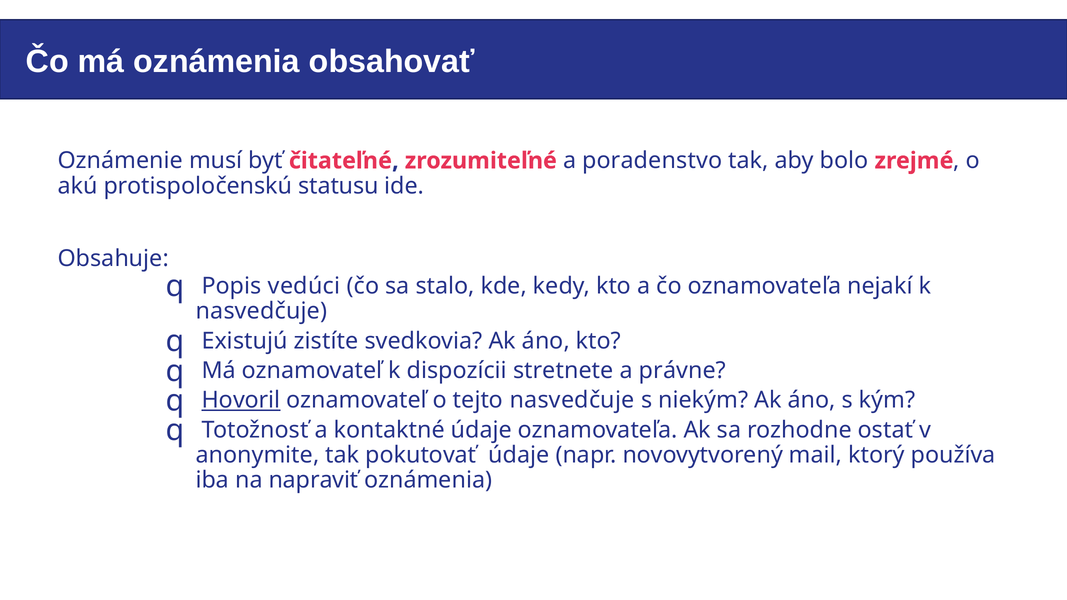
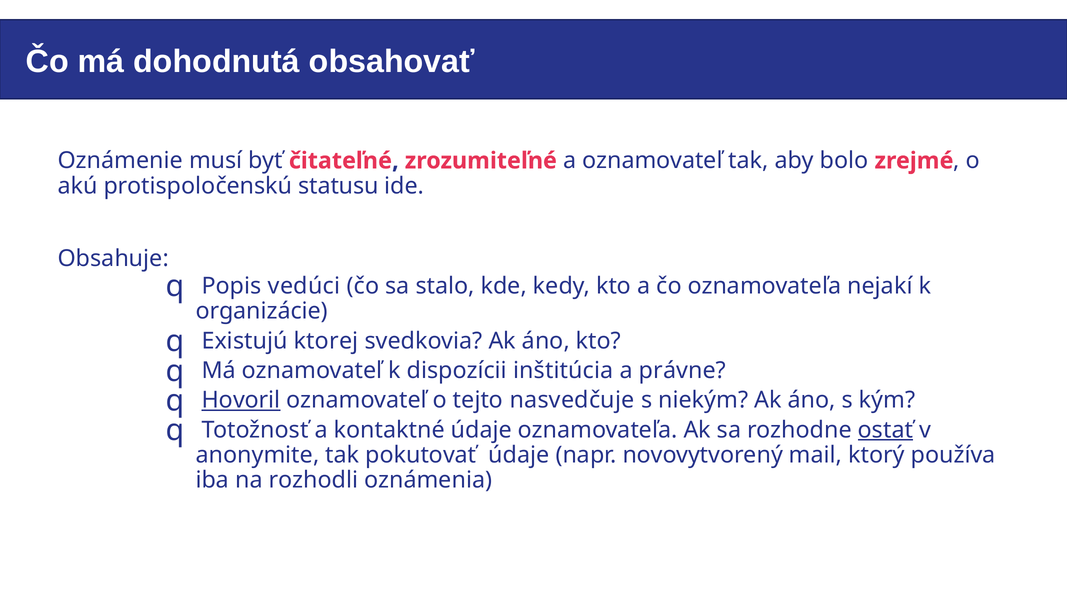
má oznámenia: oznámenia -> dohodnutá (217, 61)
a poradenstvo: poradenstvo -> oznamovateľ (652, 161)
nasvedčuje: nasvedčuje -> organizácie (262, 311)
zistíte: zistíte -> ktorej (326, 341)
stretnete: stretnete -> inštitúcia (563, 371)
ostať underline: none -> present (885, 430)
napraviť: napraviť -> rozhodli (313, 480)
